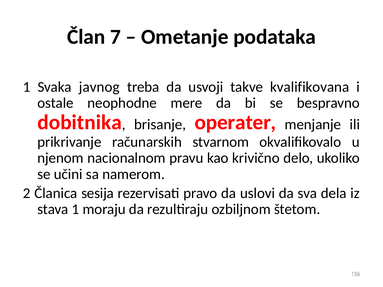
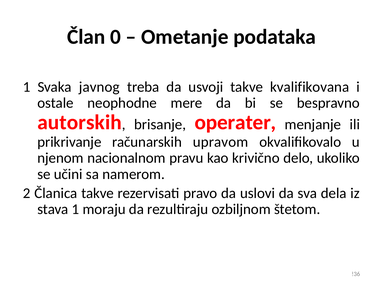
7: 7 -> 0 (116, 37)
dobitnika: dobitnika -> autorskih (80, 123)
stvarnom: stvarnom -> upravom (221, 142)
Članica sesija: sesija -> takve (98, 193)
